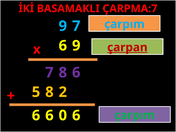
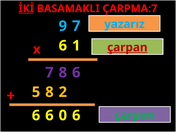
İKİ underline: none -> present (26, 9)
çarpım: çarpım -> yazarız (124, 24)
6 9: 9 -> 1 (76, 46)
